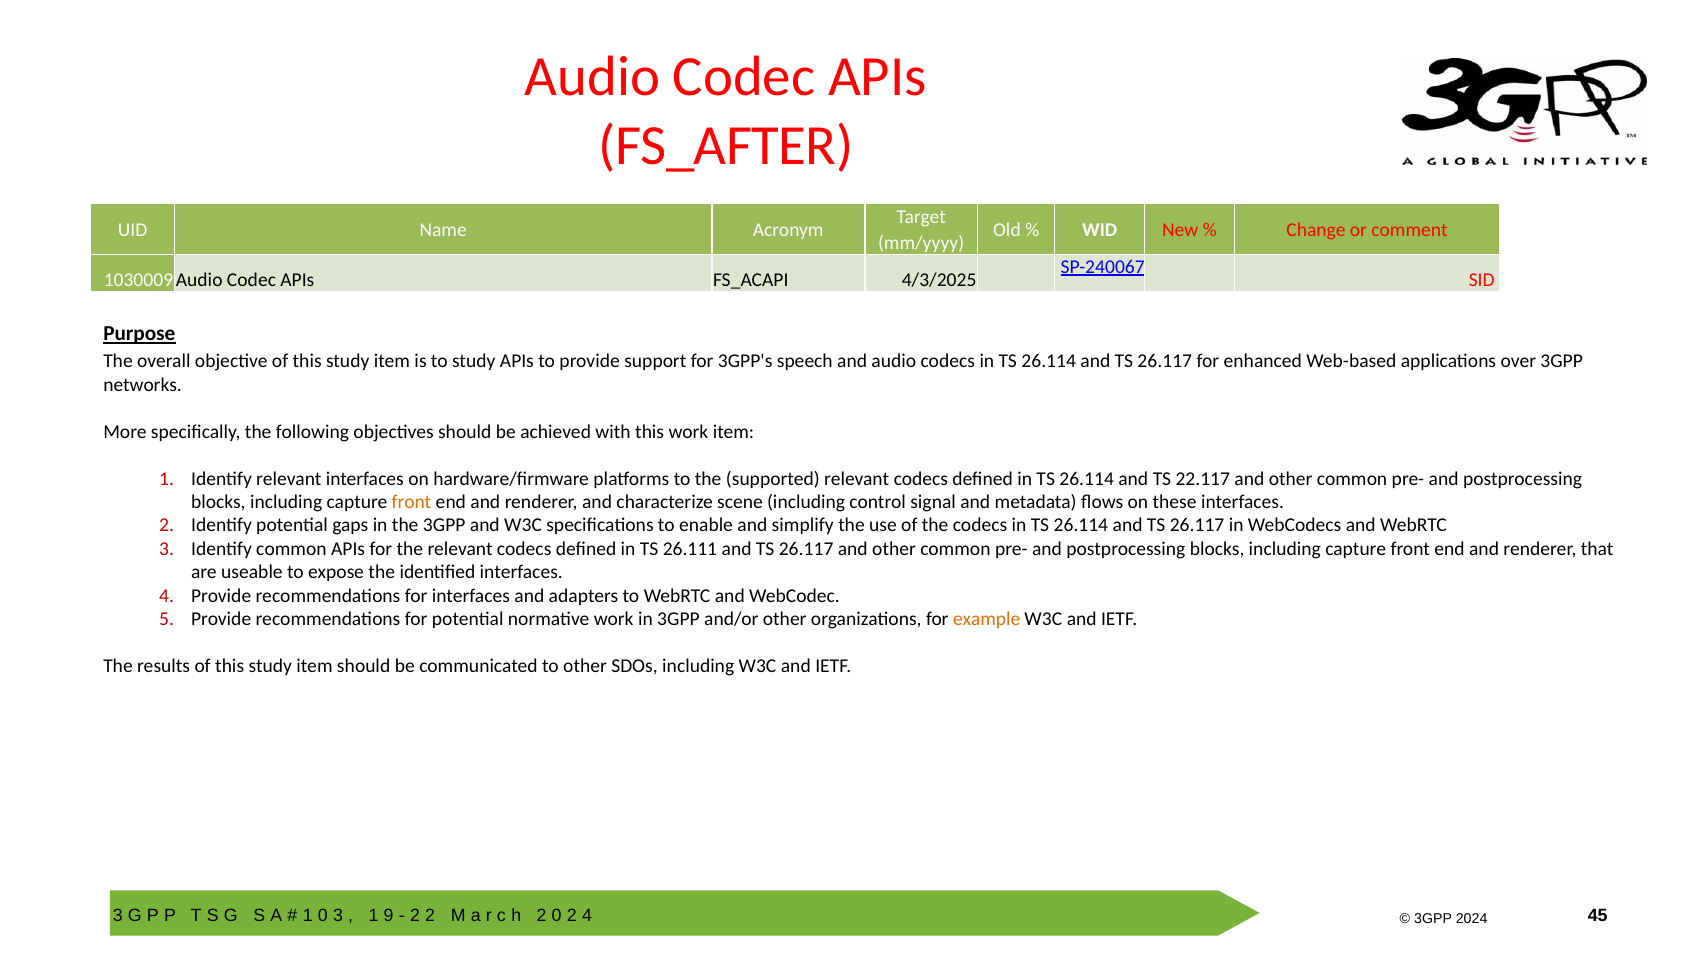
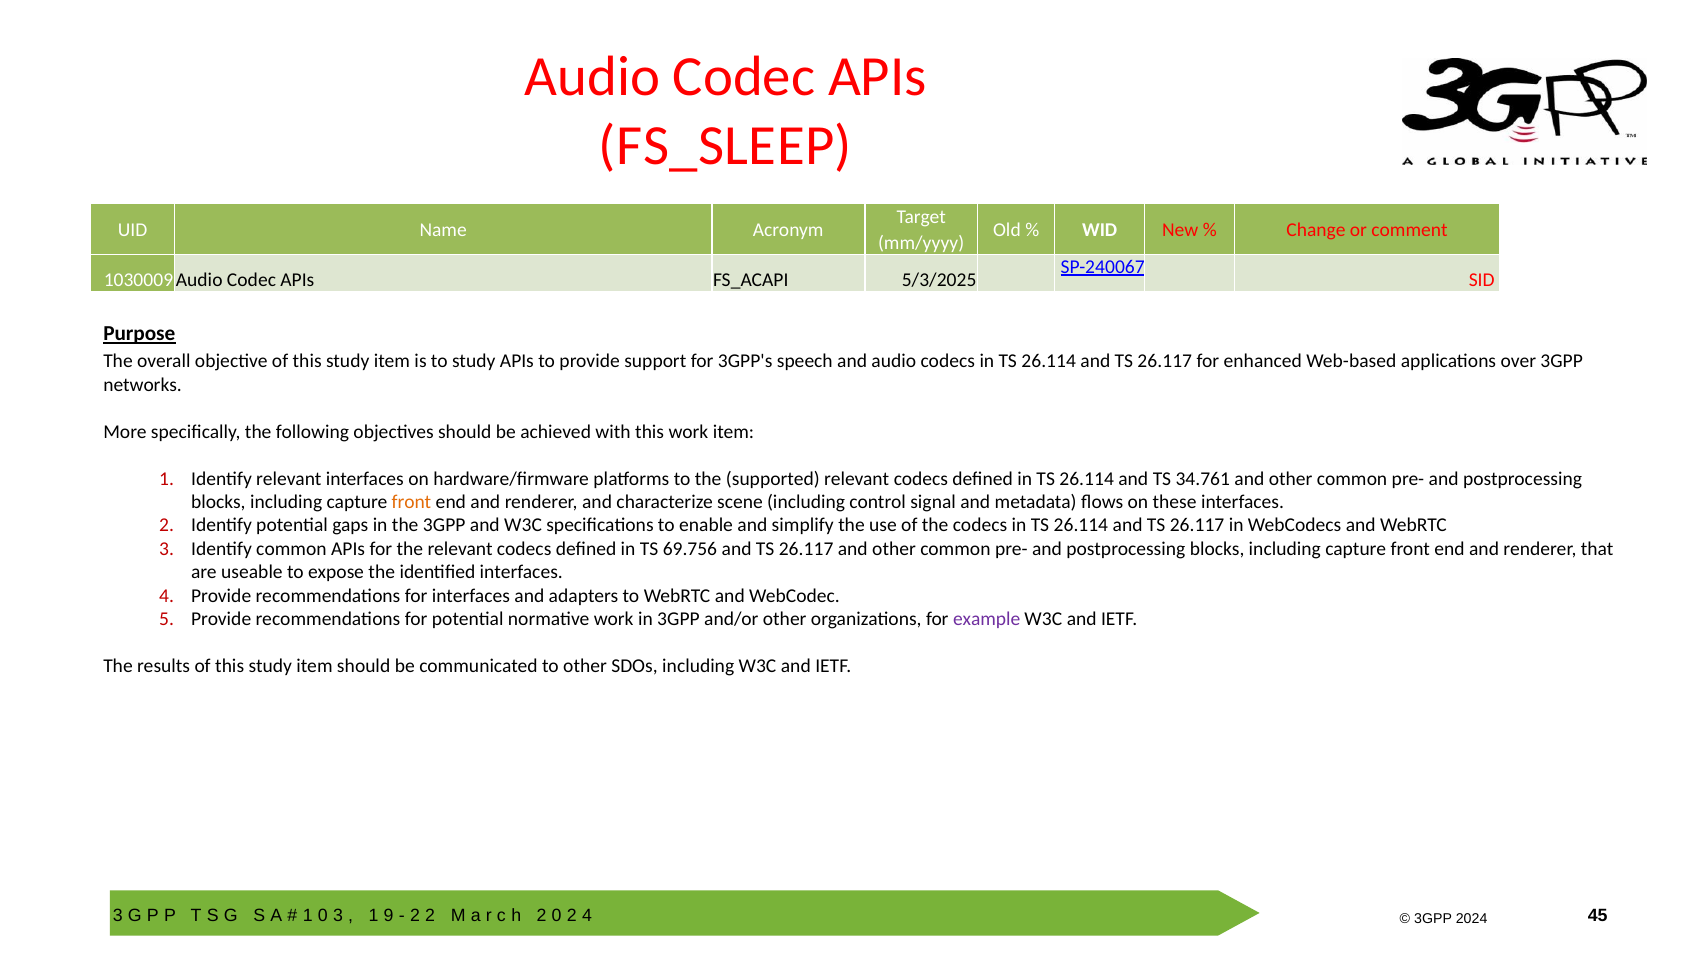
FS_AFTER: FS_AFTER -> FS_SLEEP (726, 145)
4/3/2025: 4/3/2025 -> 5/3/2025 (939, 280)
22.117: 22.117 -> 34.761 (1203, 479)
26.111: 26.111 -> 69.756 (690, 549)
example colour: orange -> purple (987, 620)
